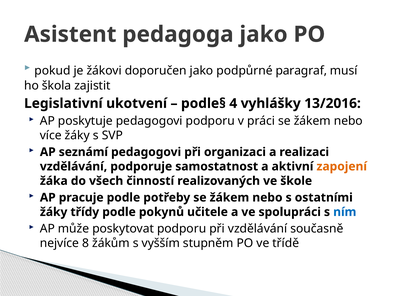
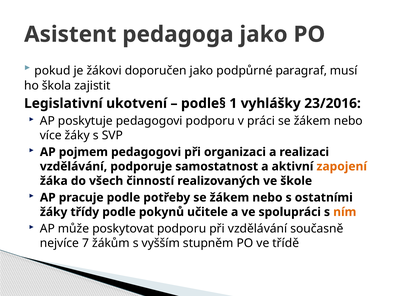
4: 4 -> 1 (233, 103)
13/2016: 13/2016 -> 23/2016 (333, 103)
seznámí: seznámí -> pojmem (83, 152)
ním colour: blue -> orange (345, 212)
8: 8 -> 7 (86, 243)
